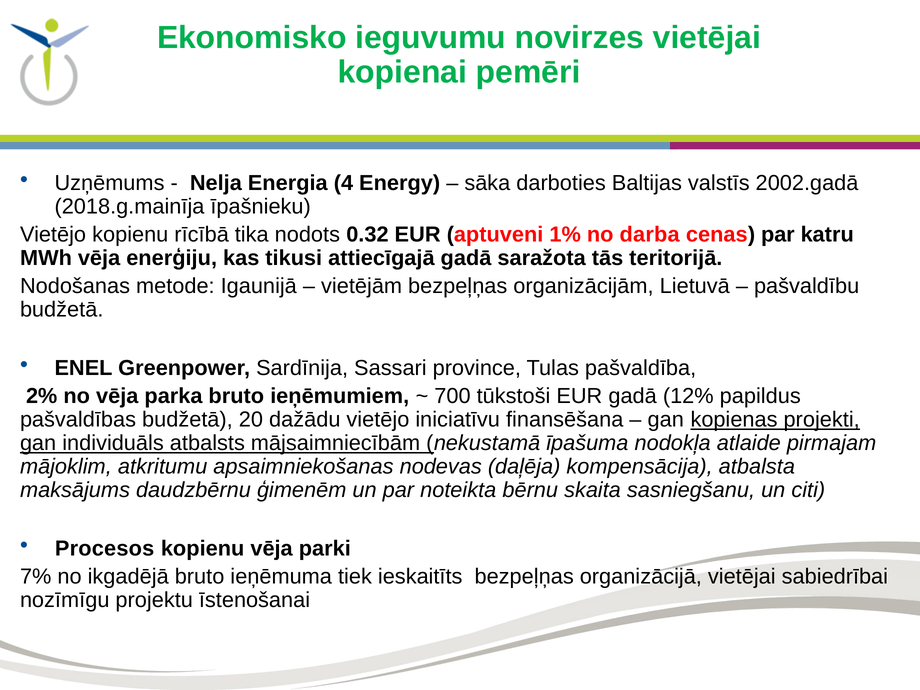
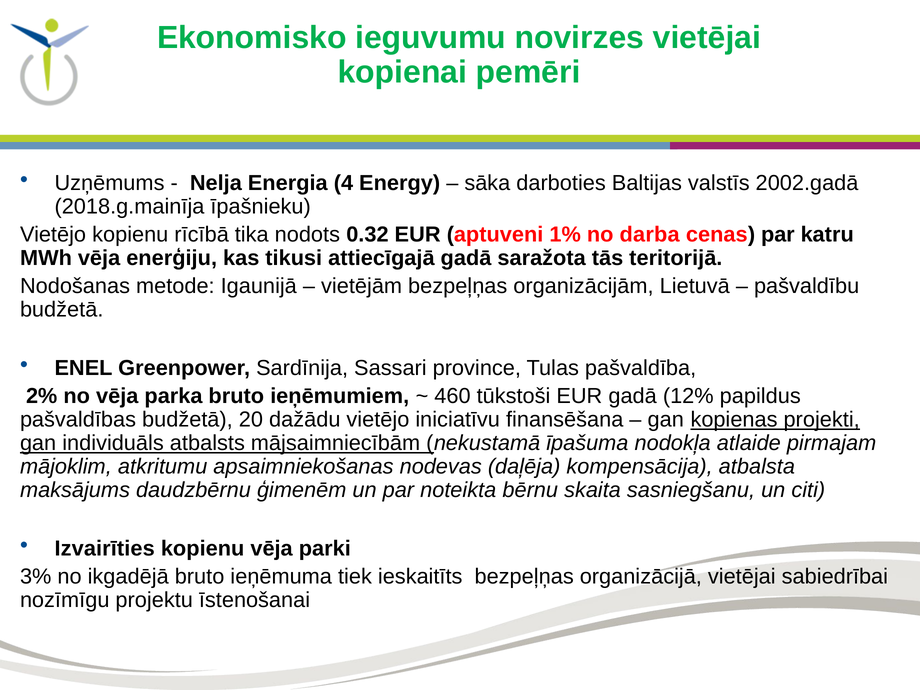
700: 700 -> 460 (452, 396)
Procesos: Procesos -> Izvairīties (105, 549)
7%: 7% -> 3% (36, 577)
